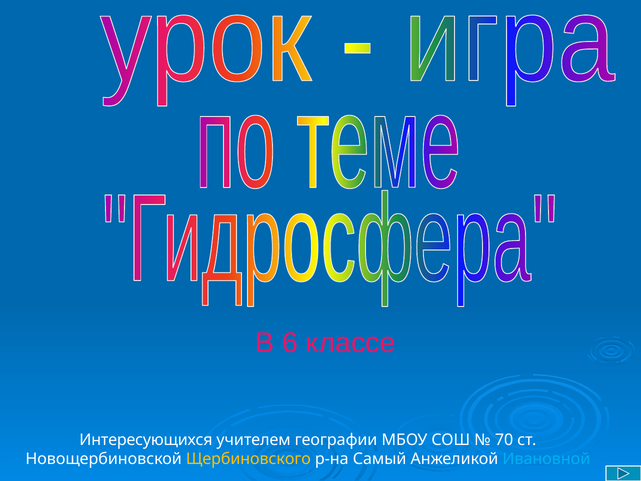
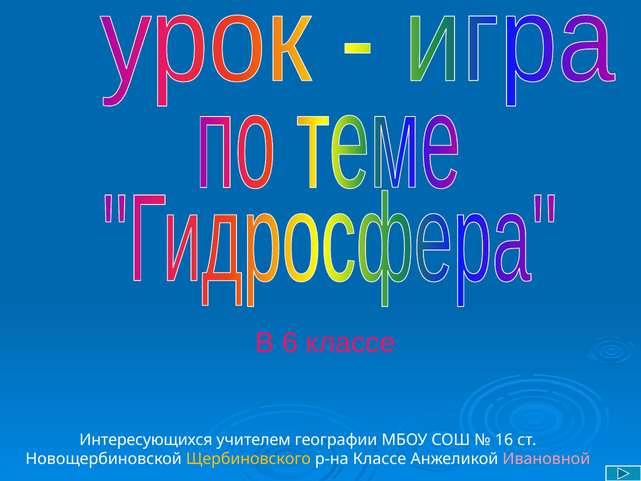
70: 70 -> 16 (504, 440)
р-на Самый: Самый -> Классе (380, 459)
Ивановной colour: light blue -> pink (546, 459)
